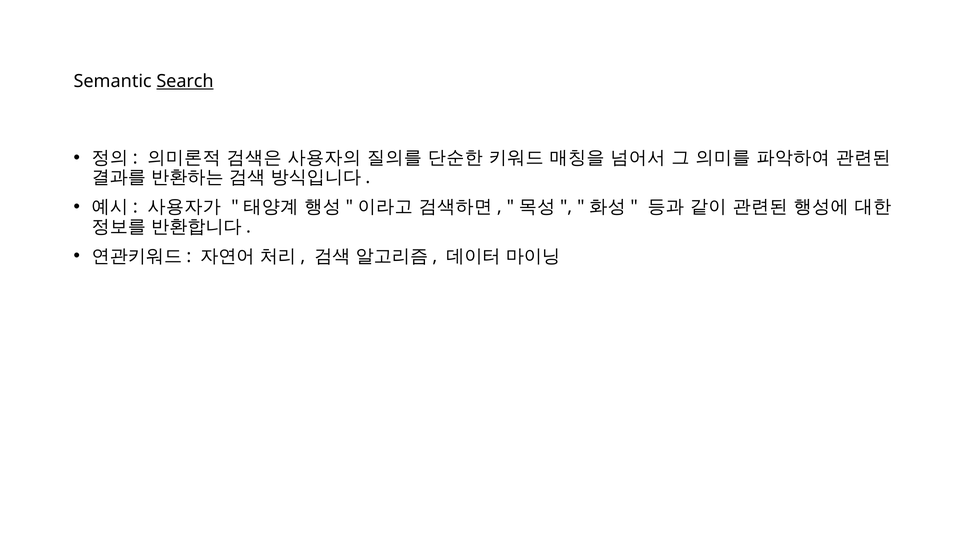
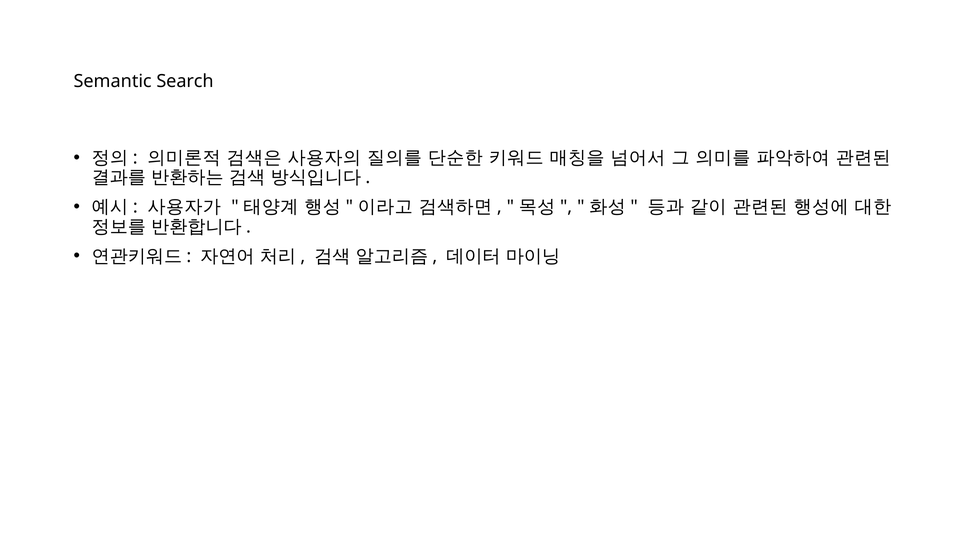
Search underline: present -> none (185, 81)
